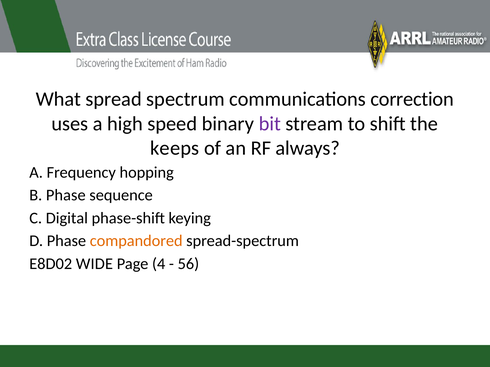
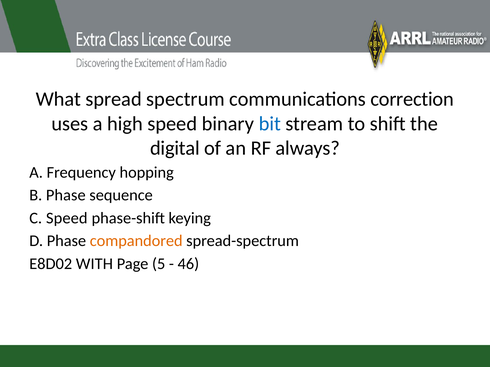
bit colour: purple -> blue (270, 124)
keeps: keeps -> digital (175, 148)
C Digital: Digital -> Speed (67, 218)
WIDE: WIDE -> WITH (94, 264)
4: 4 -> 5 (159, 264)
56: 56 -> 46 (188, 264)
